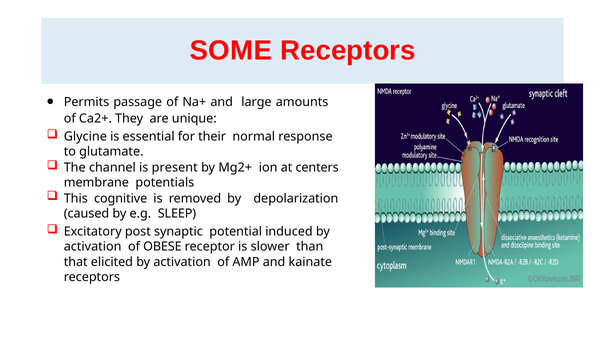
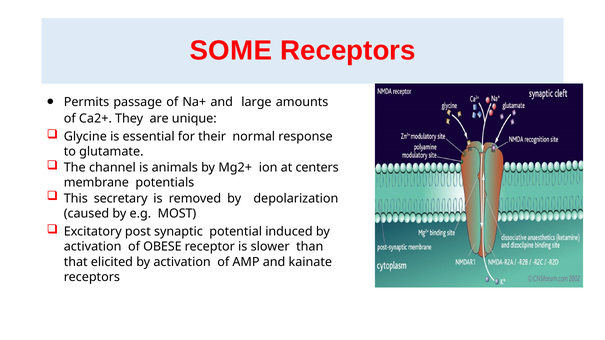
present: present -> animals (175, 168)
cognitive: cognitive -> secretary (121, 199)
SLEEP: SLEEP -> MOST (177, 214)
